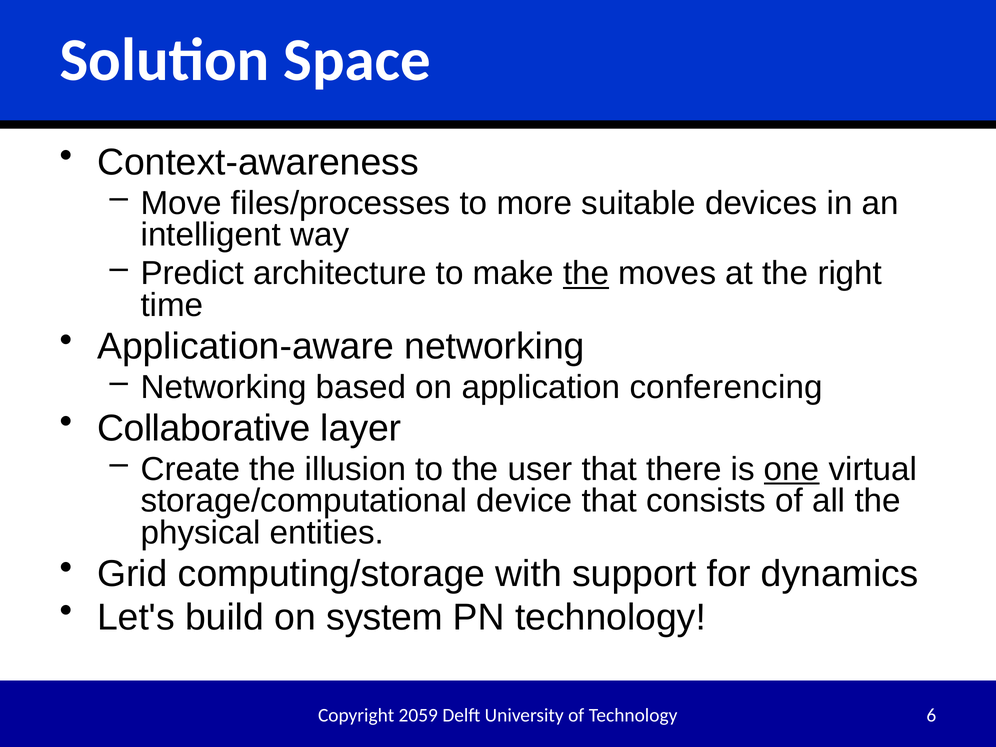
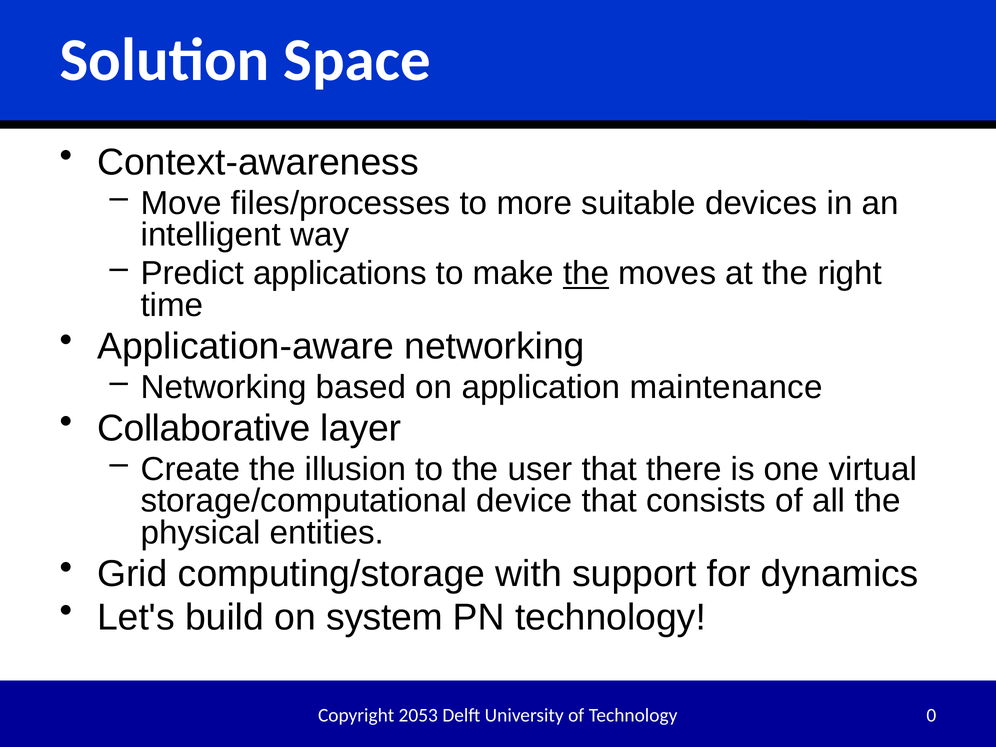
architecture: architecture -> applications (340, 273)
conferencing: conferencing -> maintenance (726, 387)
one underline: present -> none (792, 469)
2059: 2059 -> 2053 (418, 715)
6: 6 -> 0 (931, 715)
